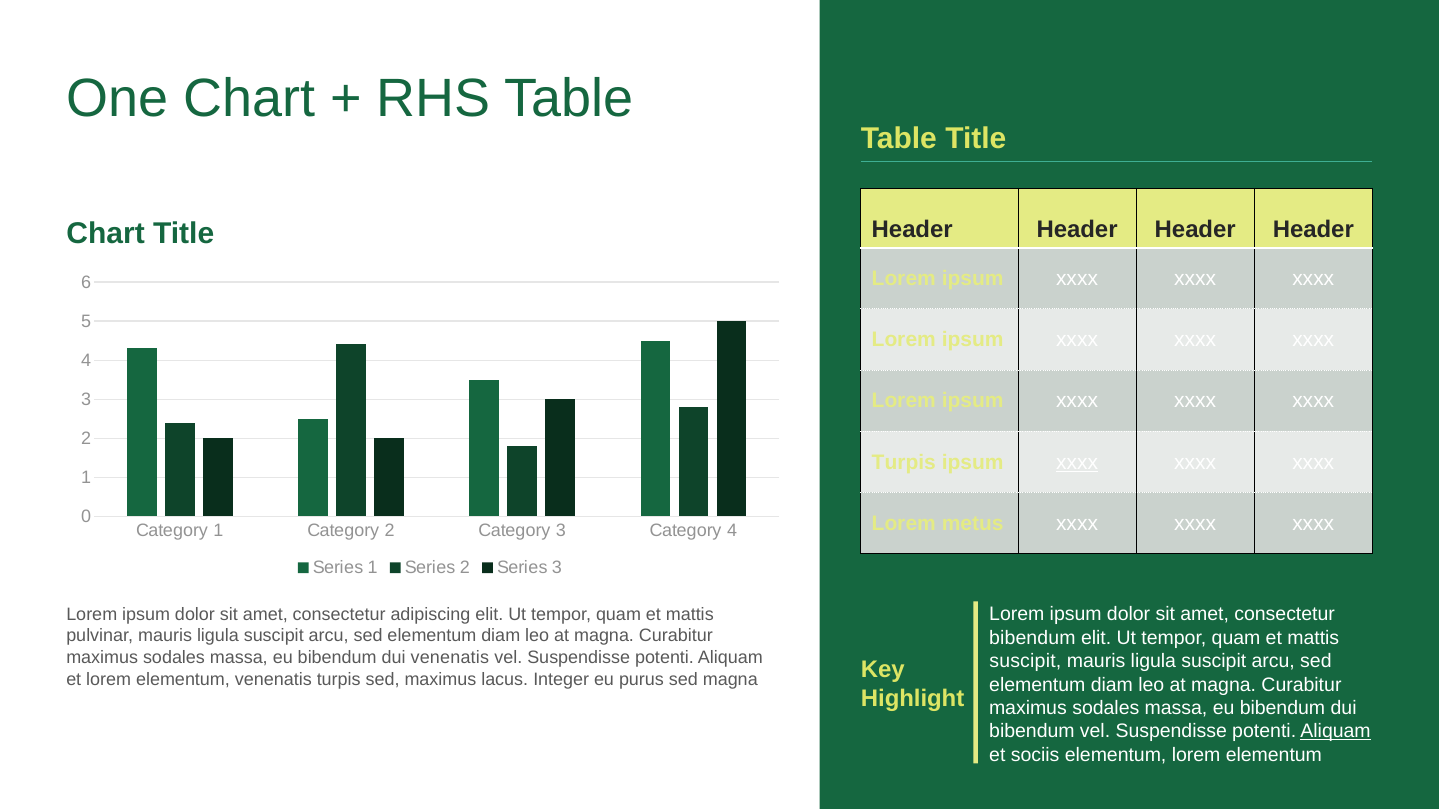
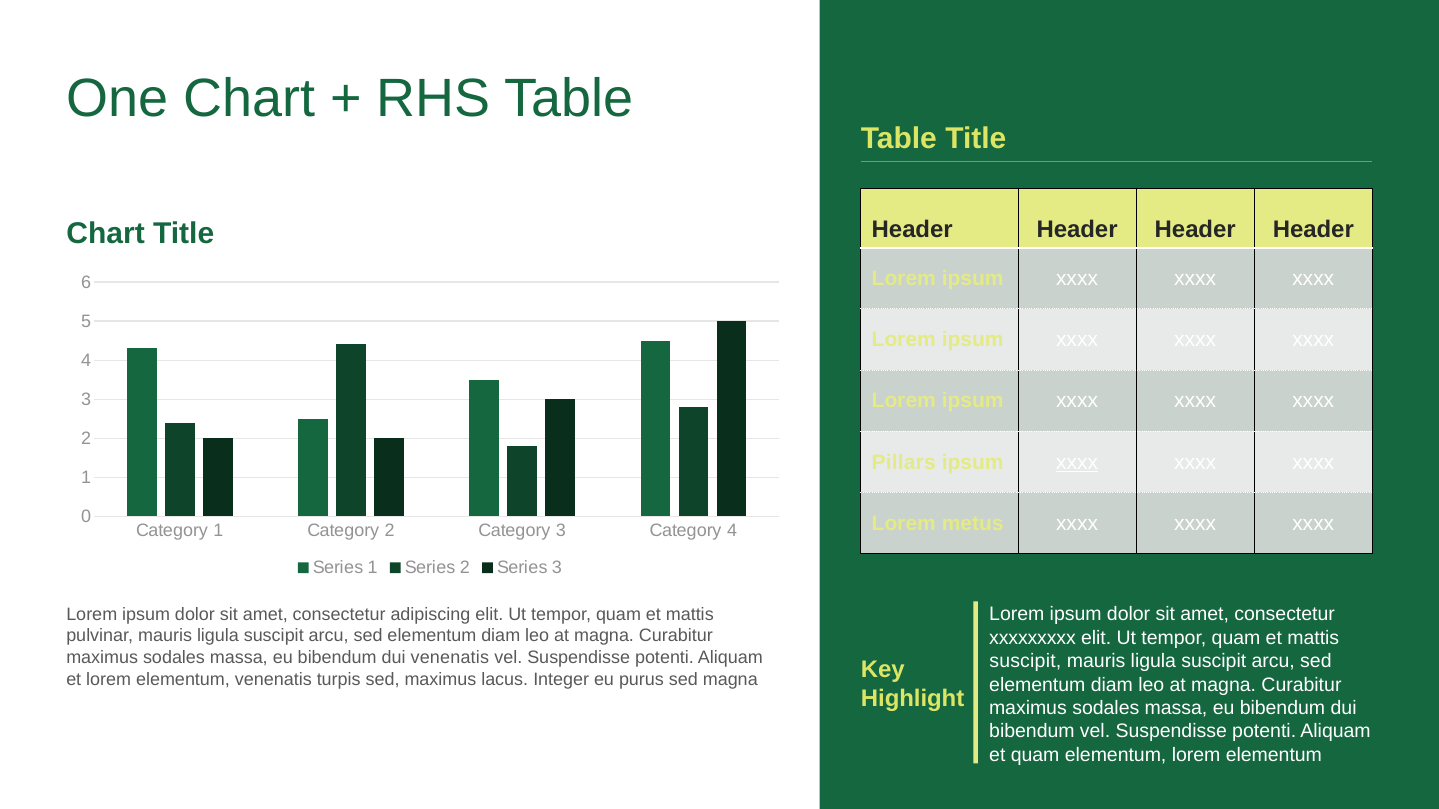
Turpis: Turpis -> Pillars (904, 462)
bibendum: bibendum -> xxxxxxxxx (1032, 638)
Aliquam underline: present -> none (1336, 732)
et sociis: sociis -> quam (1035, 755)
